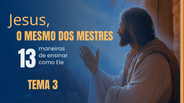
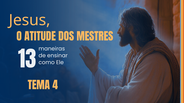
MESMO: MESMO -> ATITUDE (40, 37)
3: 3 -> 4 (55, 86)
